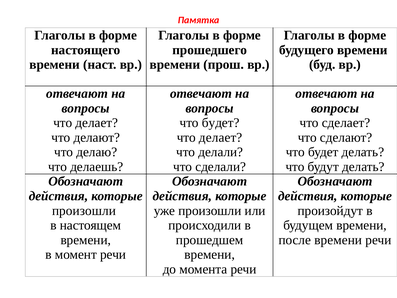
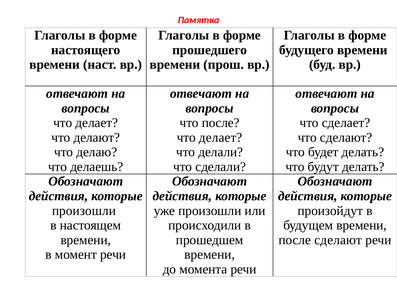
будет: будет -> после (221, 123)
после времени: времени -> сделают (338, 240)
